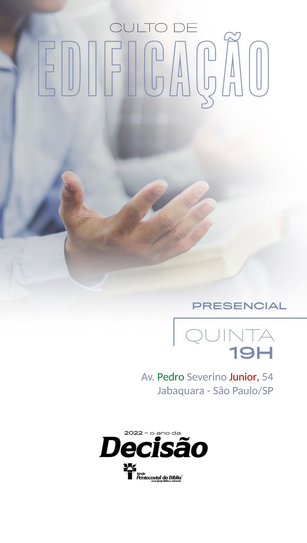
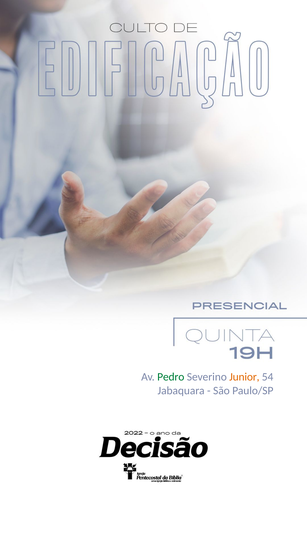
Junior colour: red -> orange (244, 377)
